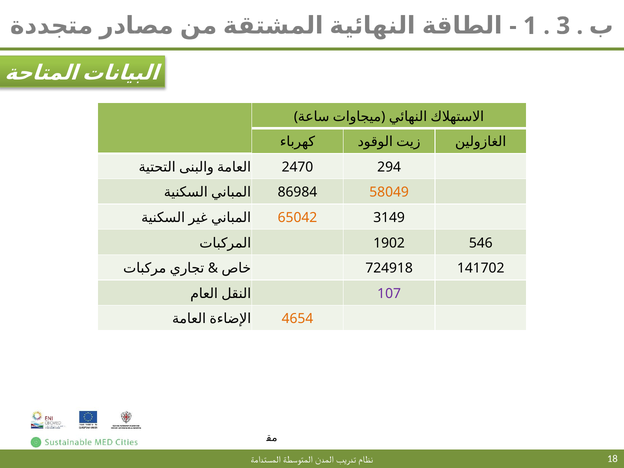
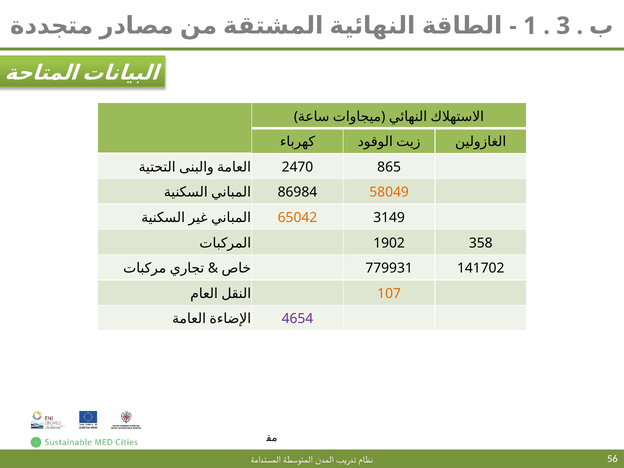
294: 294 -> 865 (389, 167)
546: 546 -> 358 (481, 243)
724918: 724918 -> 779931 (389, 268)
107 colour: purple -> orange (389, 294)
4654 colour: orange -> purple (297, 319)
18: 18 -> 56 (612, 459)
